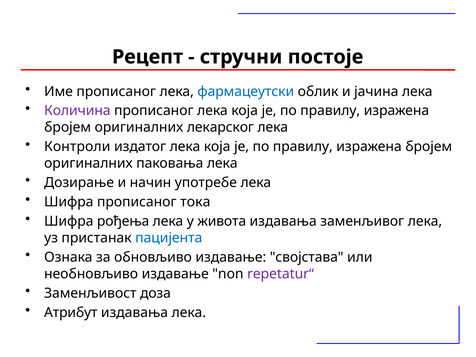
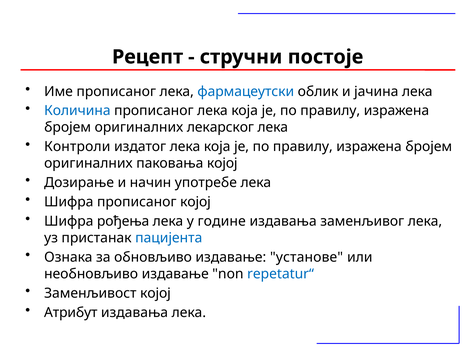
Количина colour: purple -> blue (77, 111)
паковања лекa: лекa -> којој (222, 163)
прописаног тока: тока -> којој (195, 202)
живота: живота -> године (222, 221)
својстава: својстава -> установе (307, 257)
repetatur“ colour: purple -> blue (281, 274)
Заменљивост доза: доза -> којој (155, 293)
